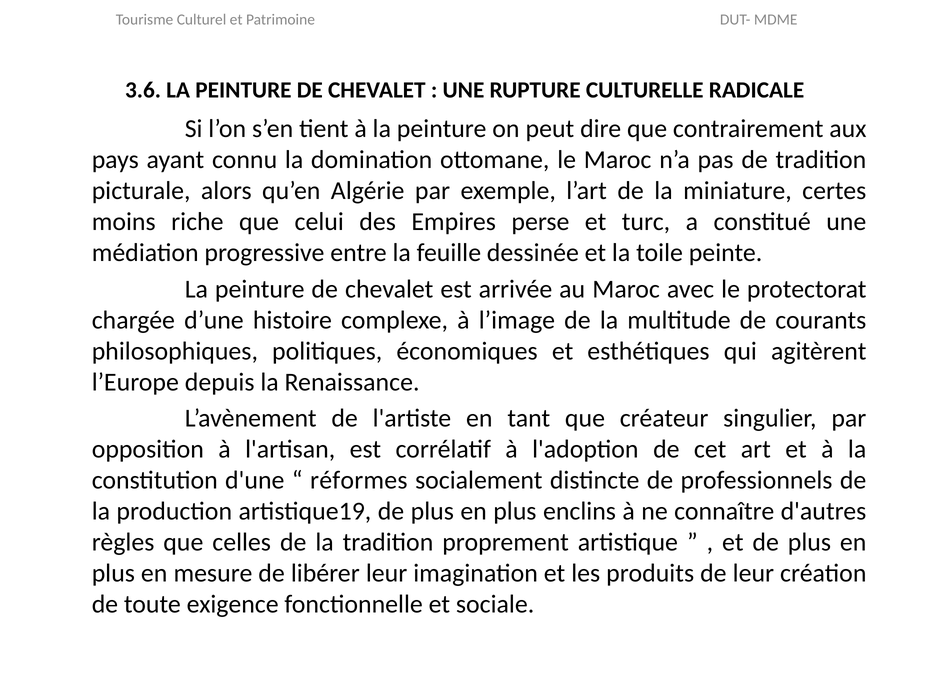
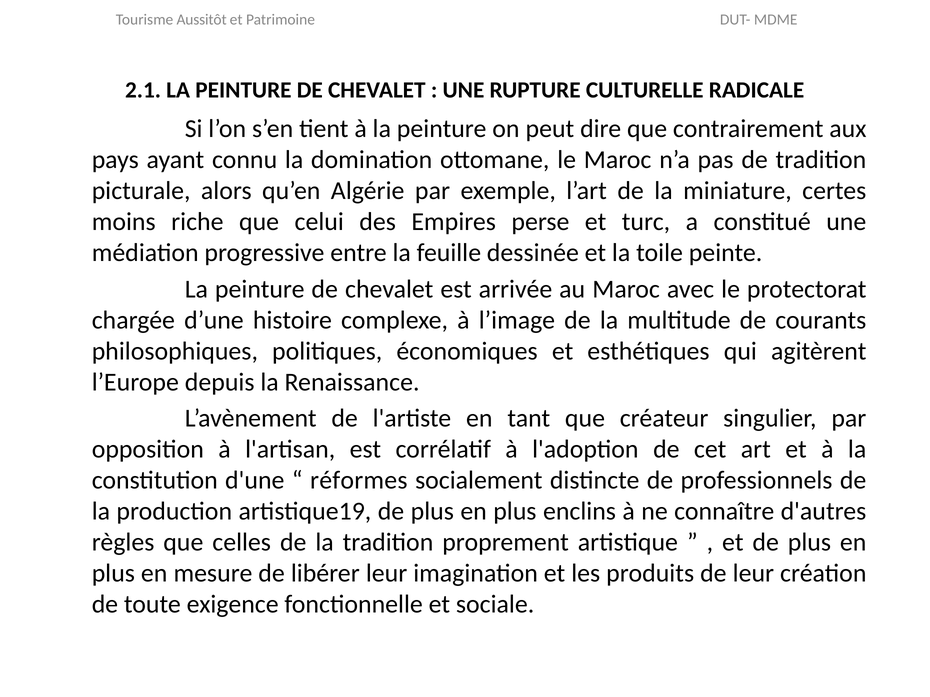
Culturel: Culturel -> Aussitôt (202, 20)
3.6: 3.6 -> 2.1 (143, 90)
